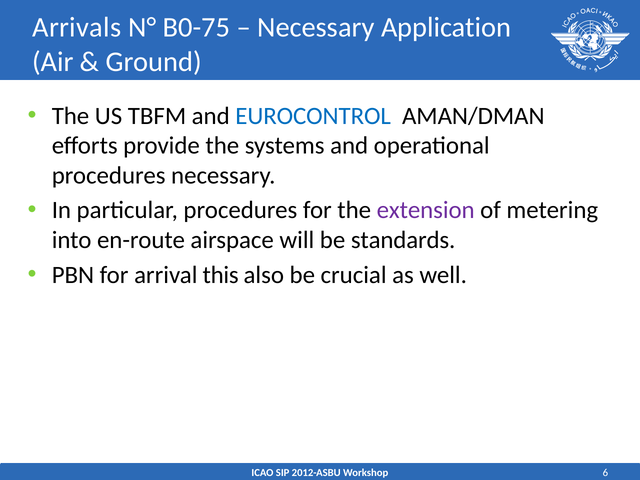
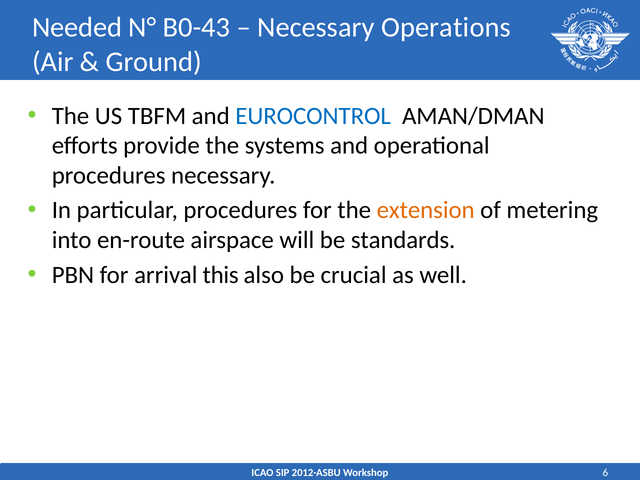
Arrivals: Arrivals -> Needed (77, 28)
B0-75: B0-75 -> B0-43 (196, 28)
Application: Application -> Operations (446, 28)
extension colour: purple -> orange (426, 210)
